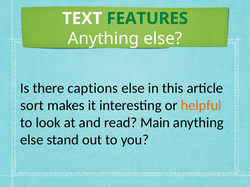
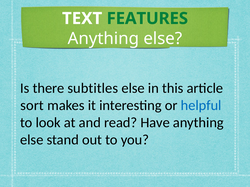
captions: captions -> subtitles (93, 88)
helpful colour: orange -> blue (201, 106)
Main: Main -> Have (155, 123)
